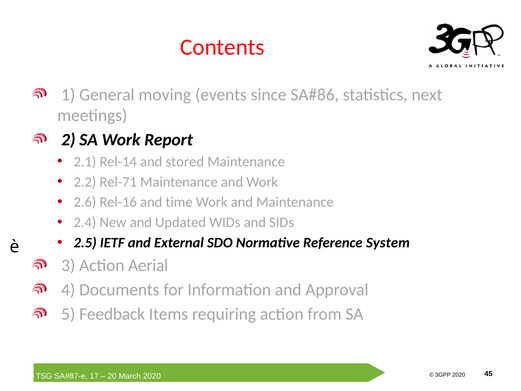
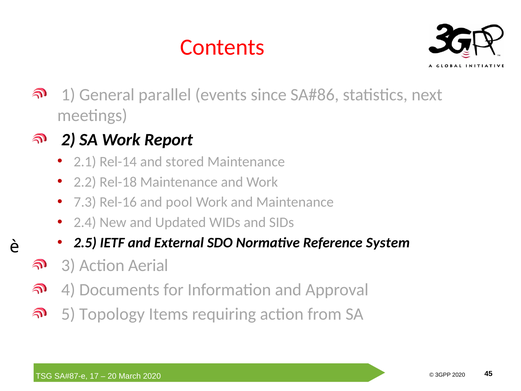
moving: moving -> parallel (165, 95)
Rel-71: Rel-71 -> Rel-18 (118, 182)
2.6: 2.6 -> 7.3 (85, 202)
time: time -> pool (179, 202)
Feedback: Feedback -> Topology (112, 314)
